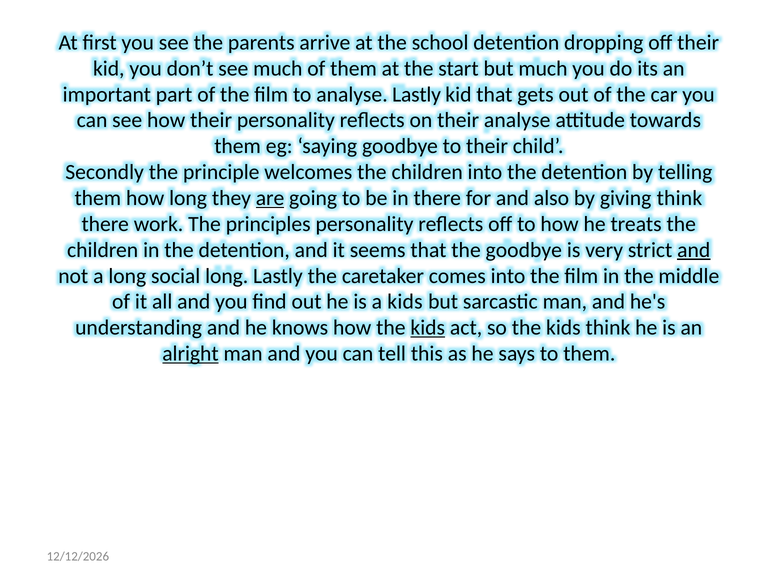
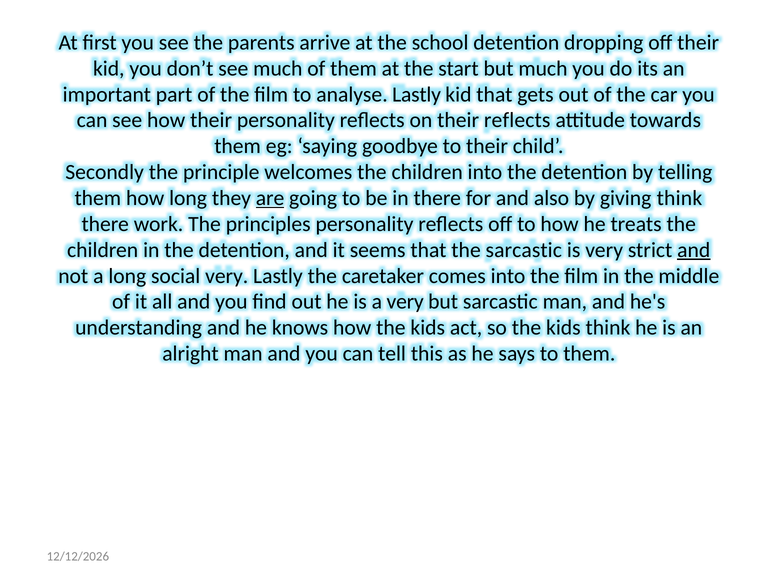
their analyse: analyse -> reflects (517, 120)
the goodbye: goodbye -> sarcastic (524, 250)
social long: long -> very (227, 276)
a kids: kids -> very (405, 302)
kids underline: present -> none (428, 328)
alright underline: present -> none (190, 354)
